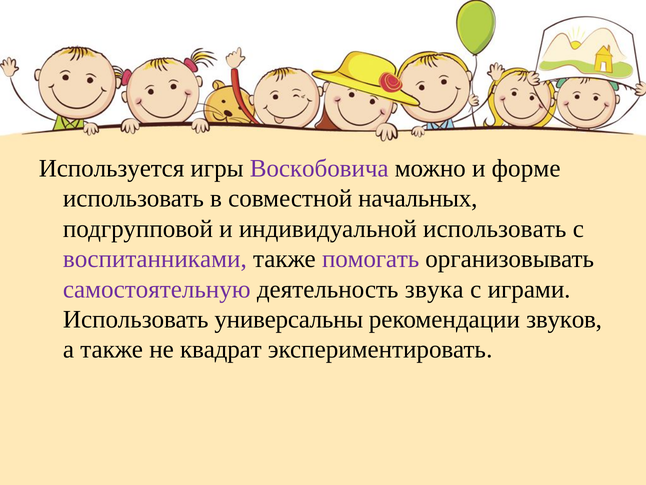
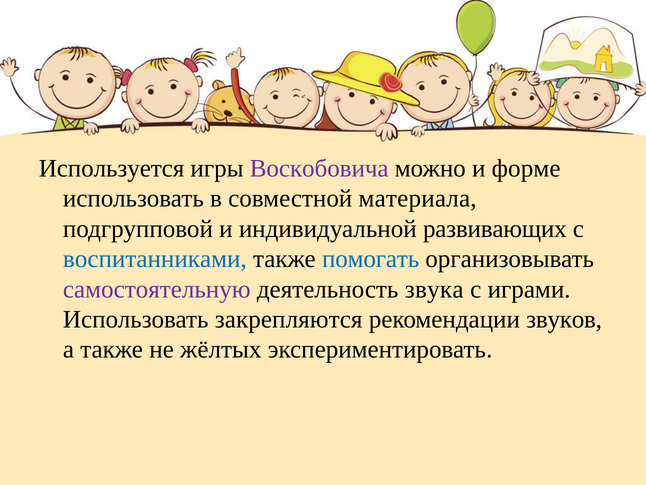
начальных: начальных -> материала (418, 198)
индивидуальной использовать: использовать -> развивающих (495, 229)
воспитанниками colour: purple -> blue (155, 259)
помогать colour: purple -> blue (371, 259)
универсальны: универсальны -> закрепляются (289, 319)
квадрат: квадрат -> жёлтых (221, 349)
